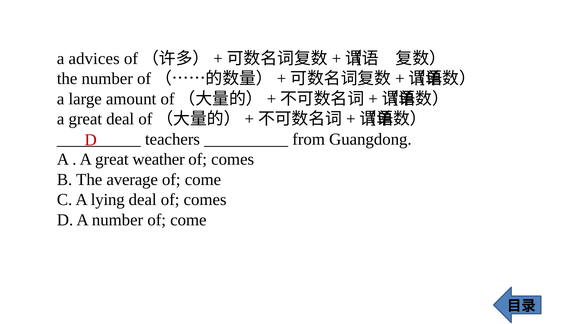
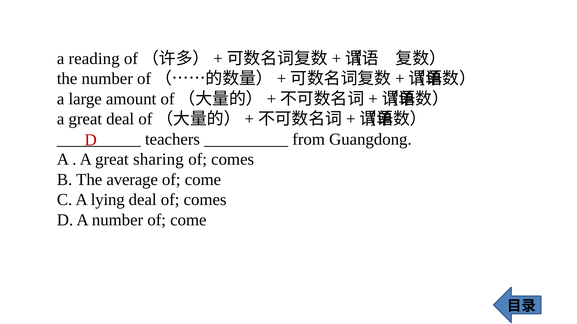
advices: advices -> reading (94, 59)
weather: weather -> sharing (158, 160)
